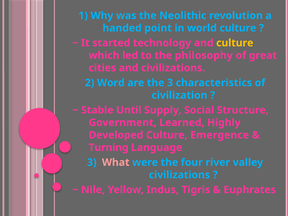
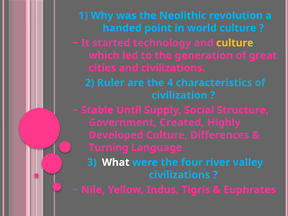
philosophy: philosophy -> generation (204, 55)
Word: Word -> Ruler (111, 83)
the 3: 3 -> 4 (170, 83)
Learned: Learned -> Created (182, 123)
Emergence: Emergence -> Differences (220, 135)
What colour: pink -> white (116, 162)
